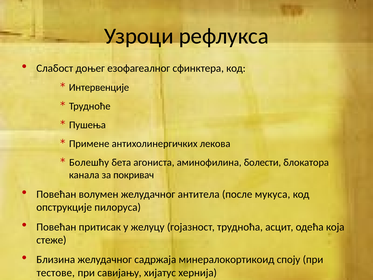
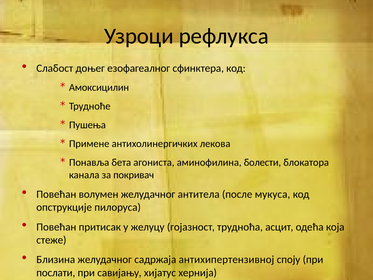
Интервенције: Интервенције -> Амоксицилин (99, 87)
Болешћу: Болешћу -> Понавља (89, 162)
минералокортикоид: минералокортикоид -> антихипертензивној (226, 259)
тестове: тестове -> послати (56, 272)
